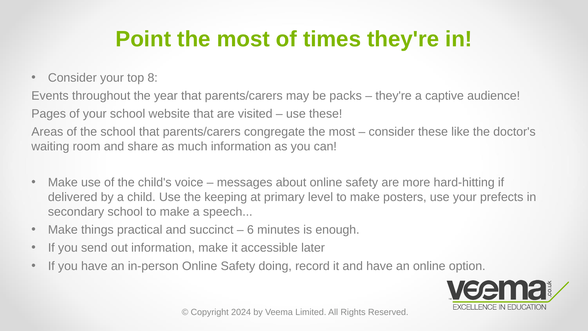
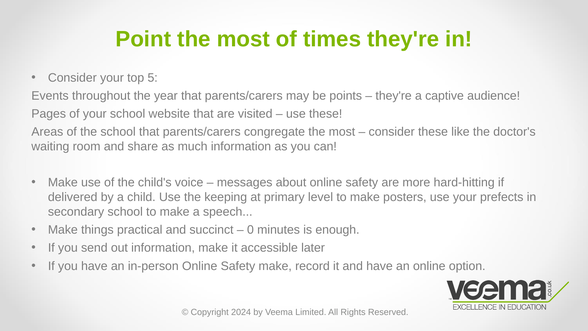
8: 8 -> 5 (153, 78)
packs: packs -> points (346, 96)
6: 6 -> 0 (250, 230)
Safety doing: doing -> make (275, 266)
